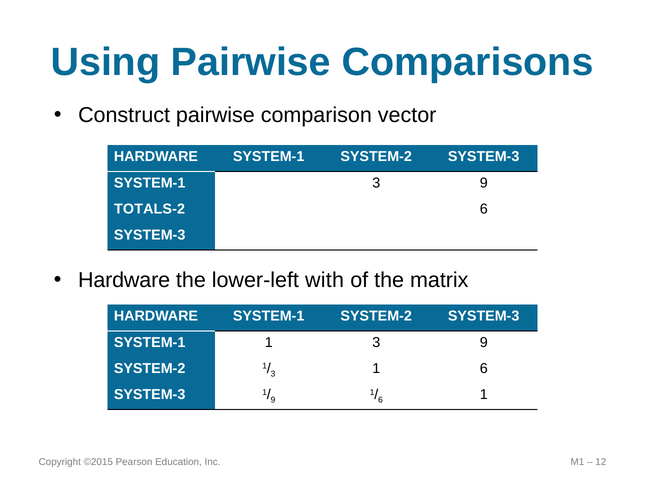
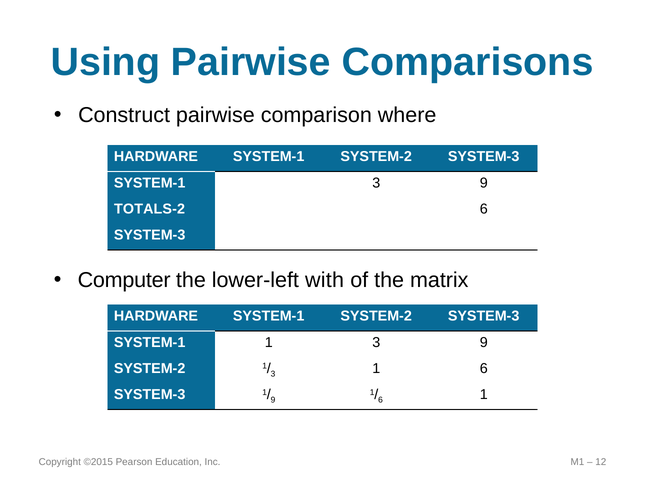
vector: vector -> where (407, 115)
Hardware: Hardware -> Computer (124, 280)
